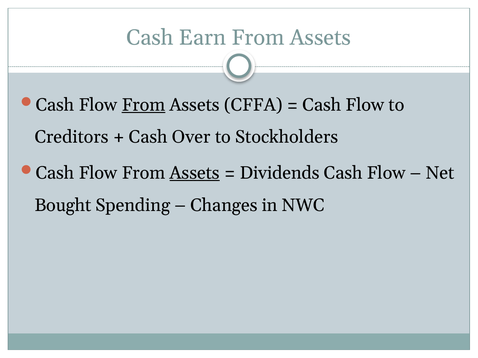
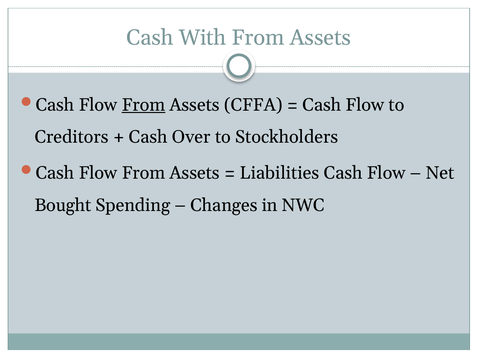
Earn: Earn -> With (203, 38)
Assets underline: present -> none (195, 173)
Dividends: Dividends -> Liabilities (280, 173)
